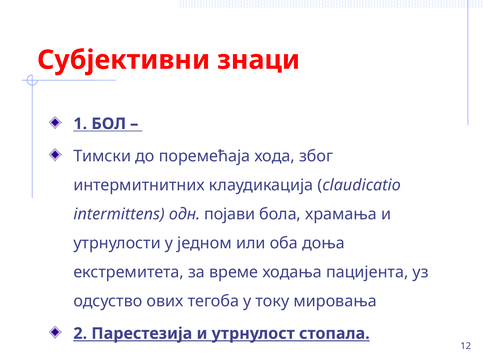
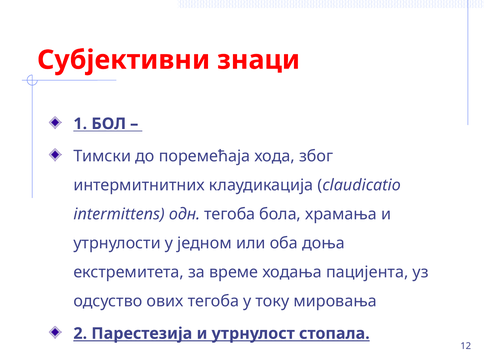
одн појави: појави -> тегоба (230, 214)
